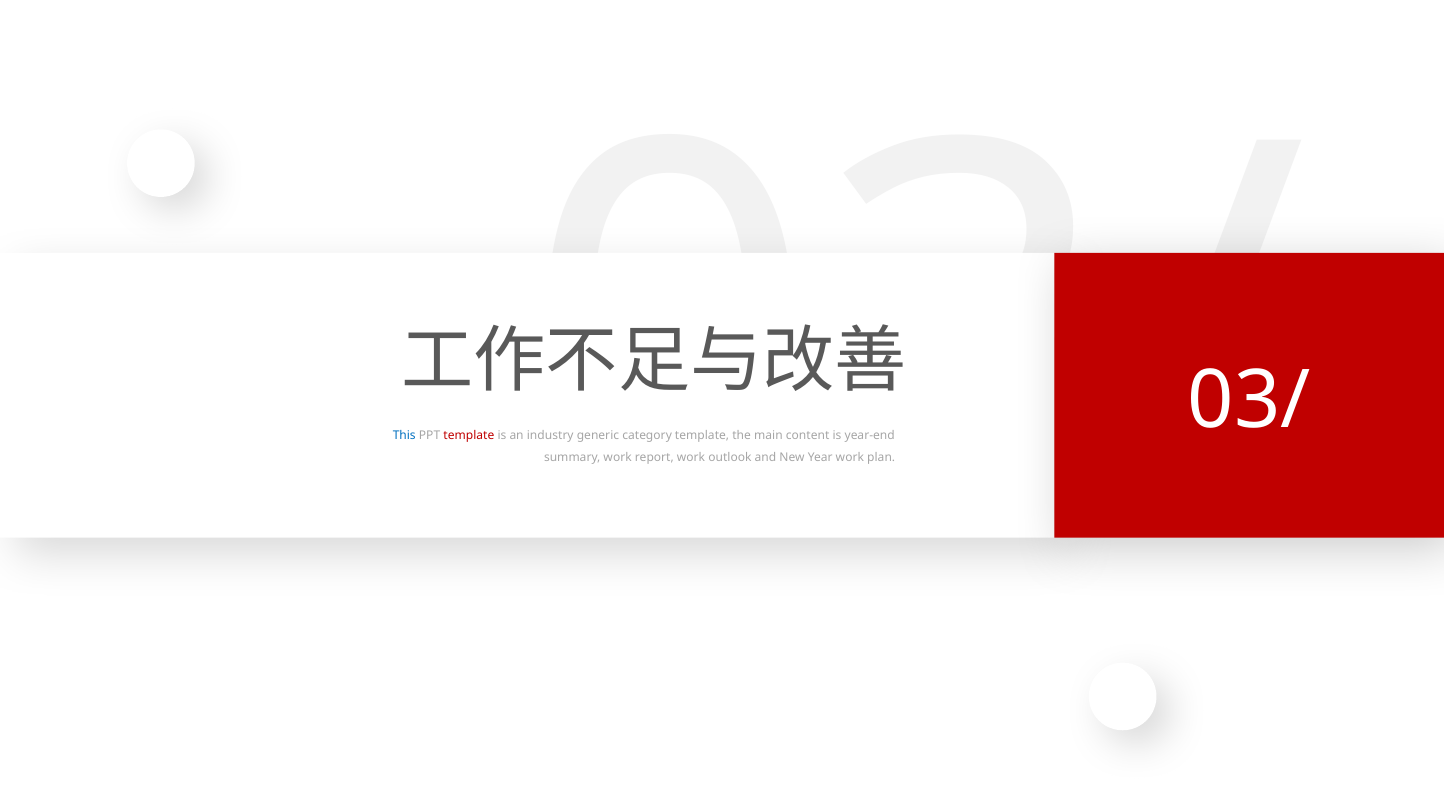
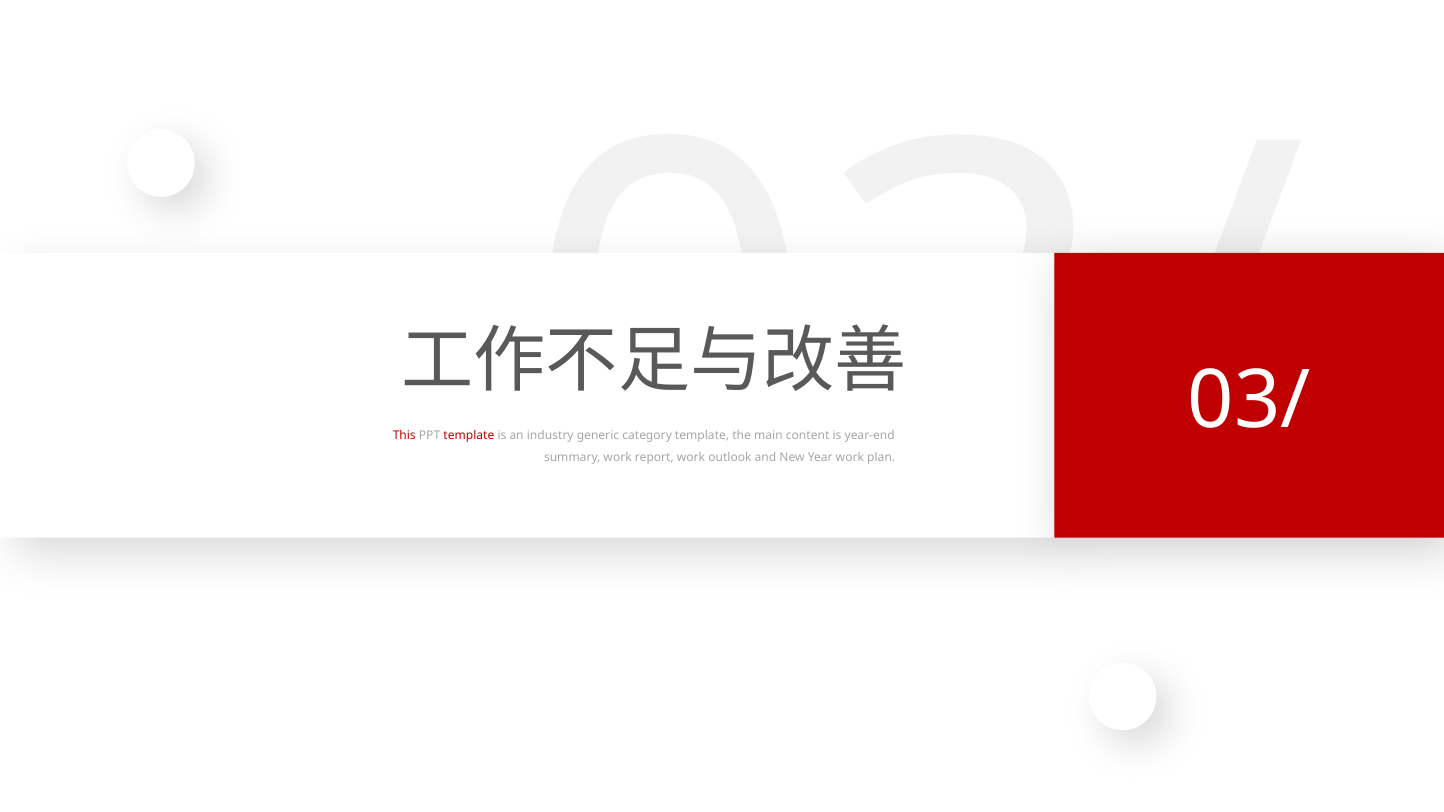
This colour: blue -> red (404, 436)
